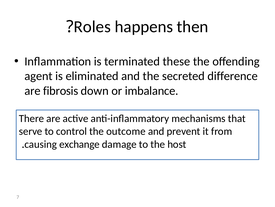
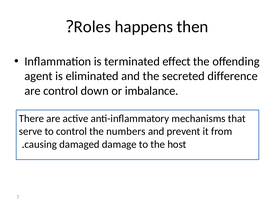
these: these -> effect (177, 61)
are fibrosis: fibrosis -> control (61, 91)
outcome: outcome -> numbers (126, 131)
exchange: exchange -> damaged (79, 144)
